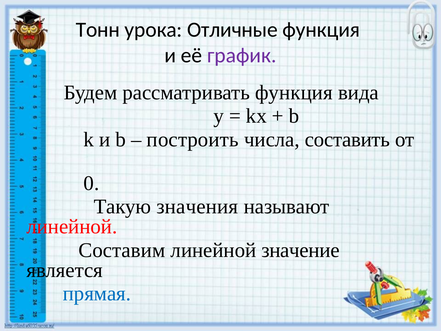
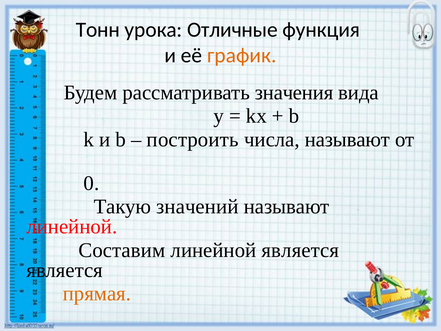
график colour: purple -> orange (242, 56)
рассматривать функция: функция -> значения (294, 92)
числа составить: составить -> называют (347, 140)
значения: значения -> значений (197, 207)
линейной значение: значение -> является (300, 250)
прямая colour: blue -> orange (97, 293)
